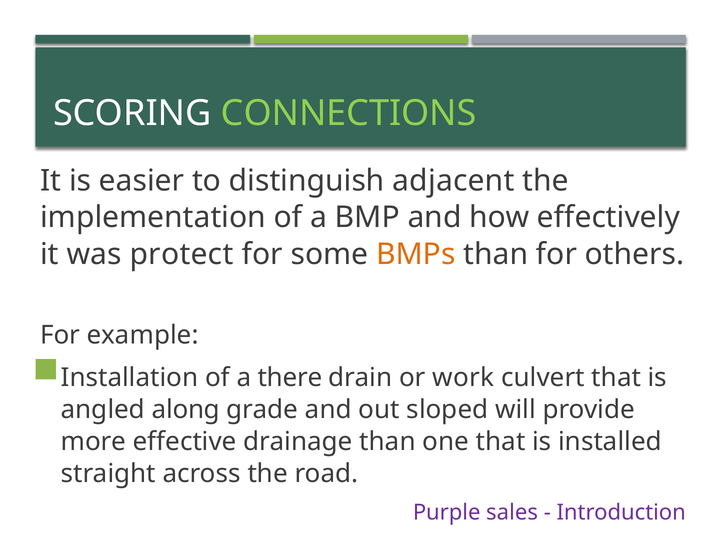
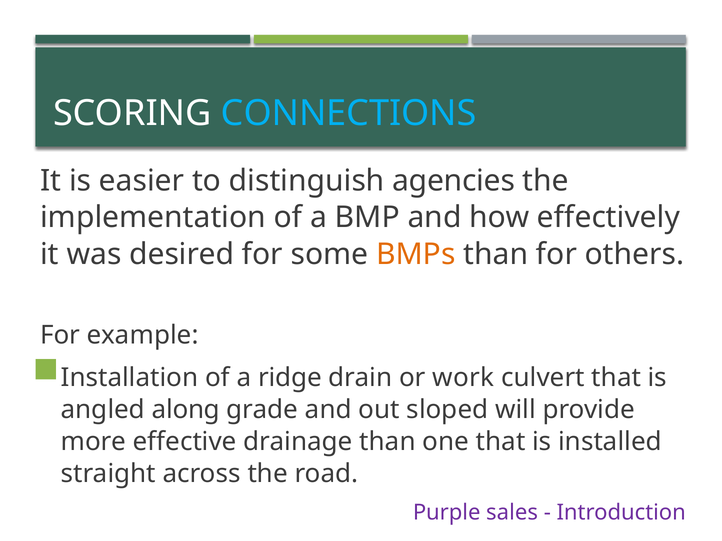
CONNECTIONS colour: light green -> light blue (349, 114)
adjacent: adjacent -> agencies (454, 181)
protect: protect -> desired (182, 254)
there: there -> ridge (290, 378)
